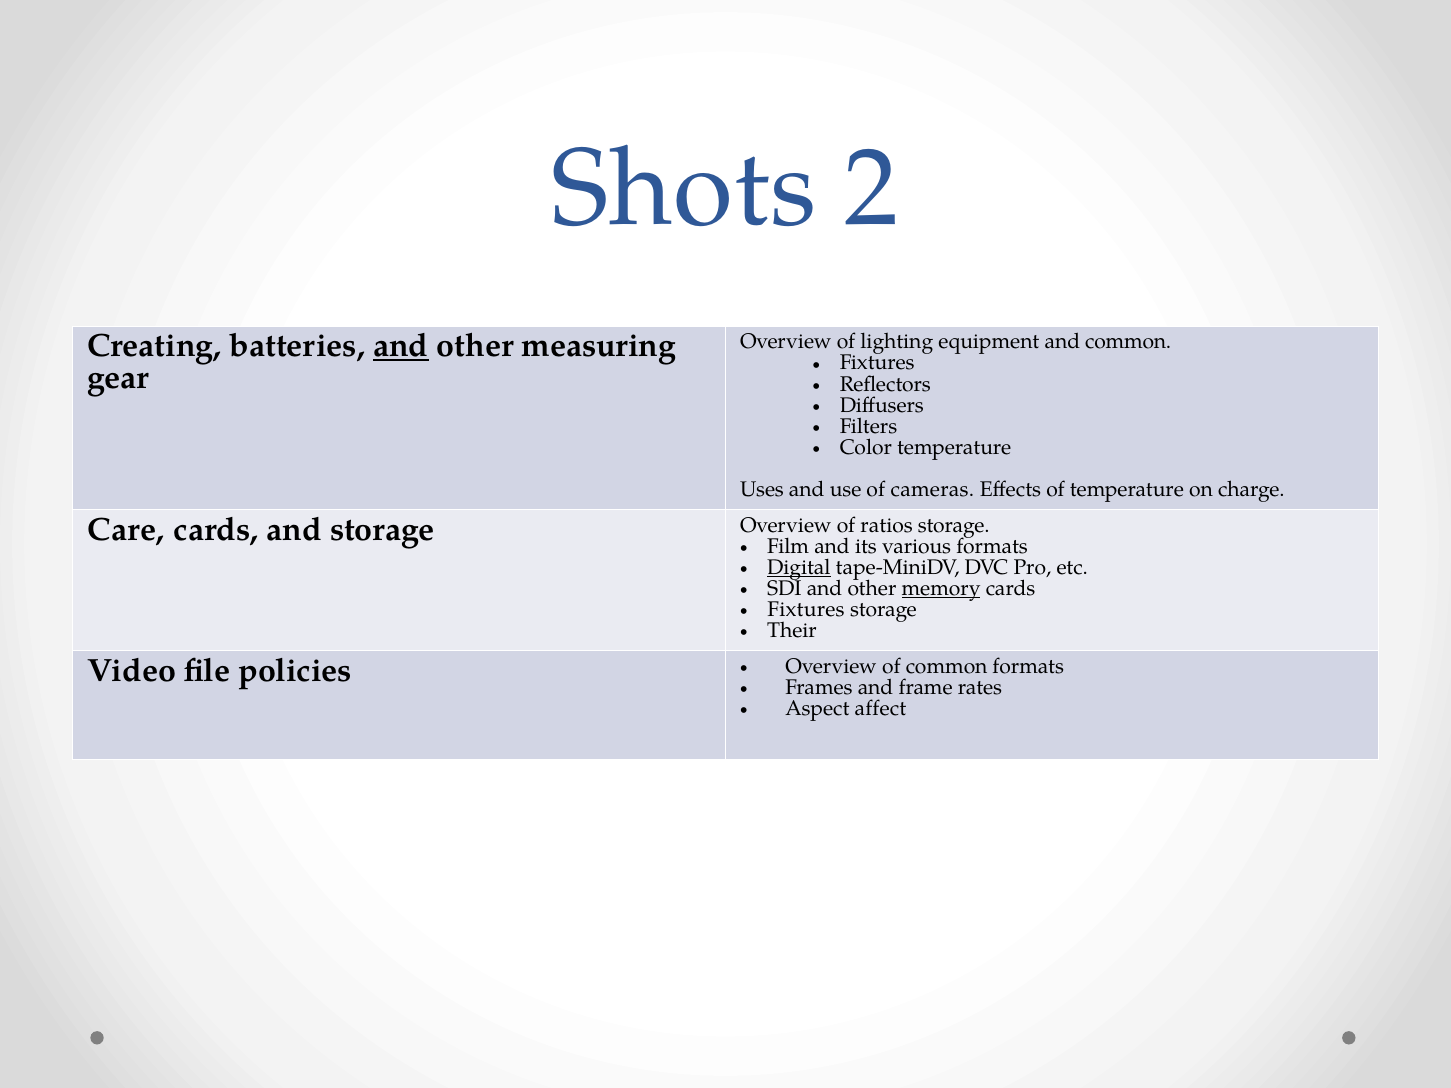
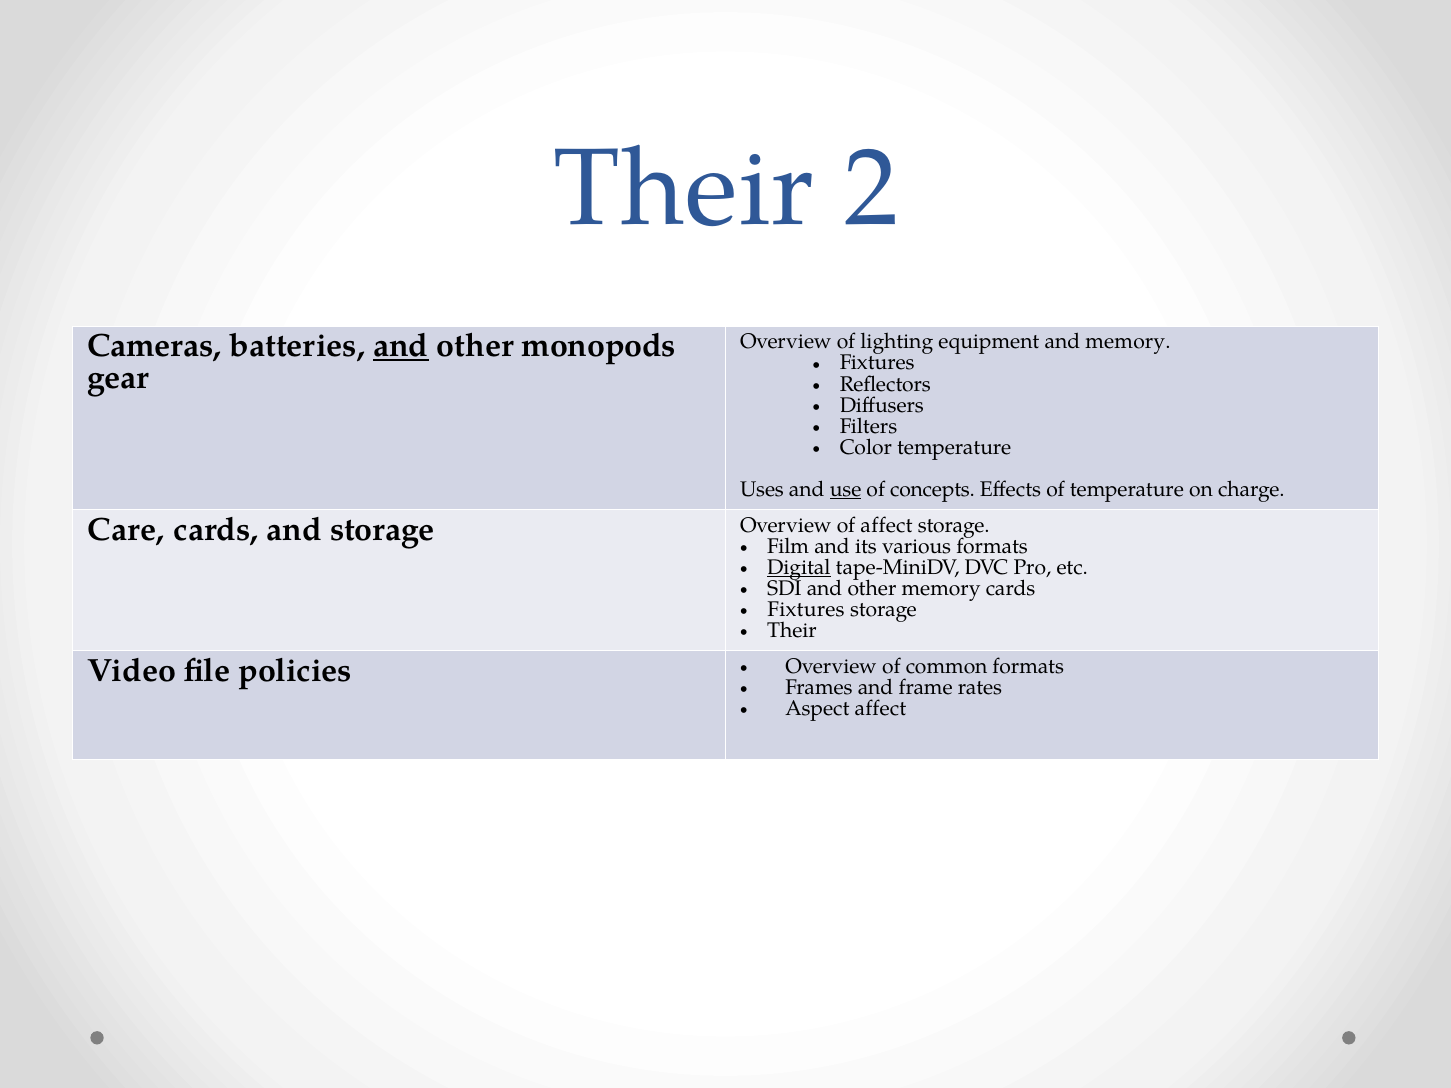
Shots: Shots -> Their (684, 189)
and common: common -> memory (1128, 342)
Creating: Creating -> Cameras (154, 346)
measuring: measuring -> monopods (599, 346)
use underline: none -> present (846, 490)
cameras: cameras -> concepts (933, 490)
of ratios: ratios -> affect (887, 525)
memory underline: present -> none (941, 588)
